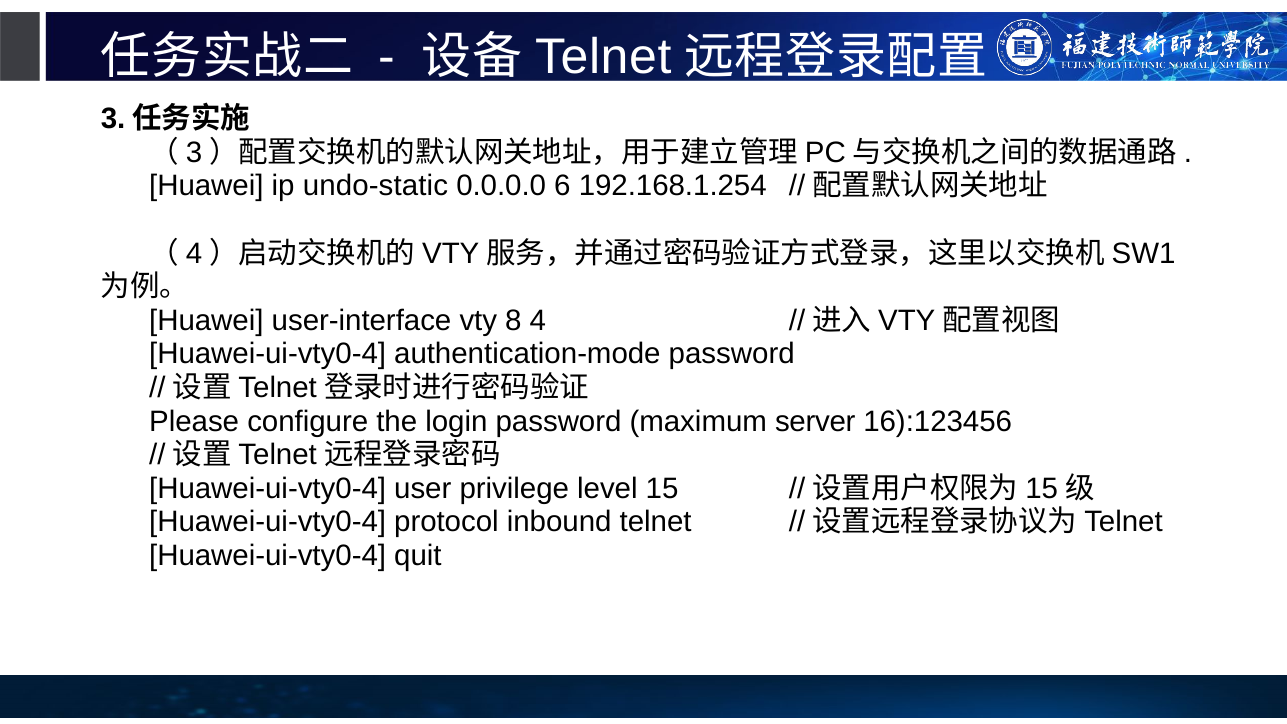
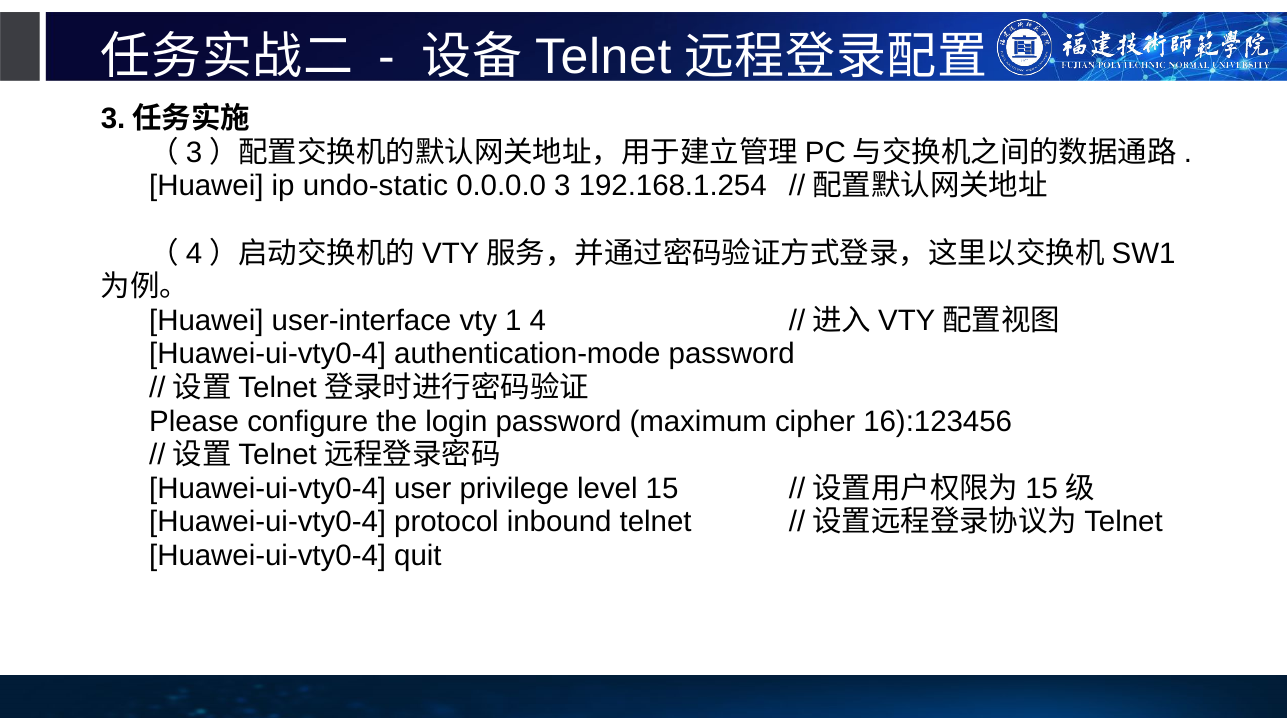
6: 6 -> 3 (562, 186)
8: 8 -> 1 (513, 321)
server: server -> cipher (815, 421)
